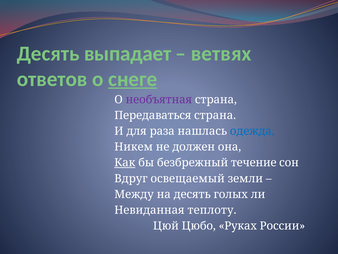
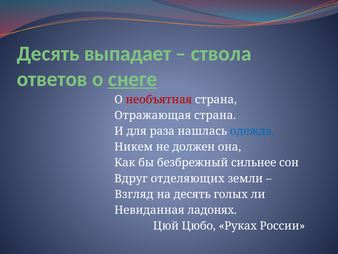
ветвях: ветвях -> ствола (221, 54)
необъятная colour: purple -> red (159, 99)
Передаваться: Передаваться -> Отражающая (153, 115)
Как underline: present -> none (125, 162)
течение: течение -> сильнее (254, 162)
освещаемый: освещаемый -> отделяющих (188, 178)
Между: Между -> Взгляд (134, 194)
теплоту: теплоту -> ладонях (212, 210)
